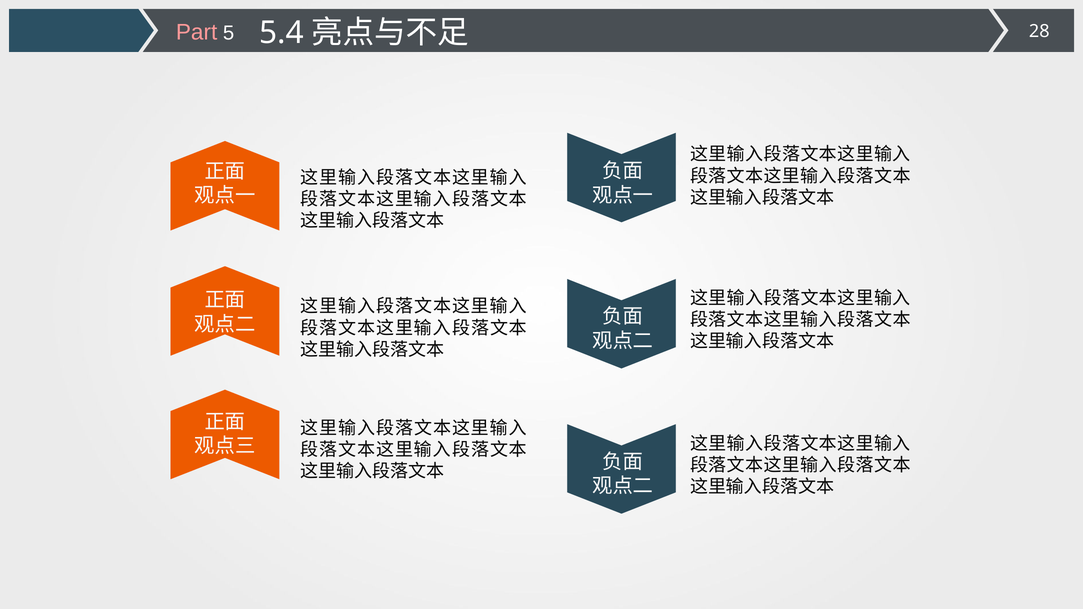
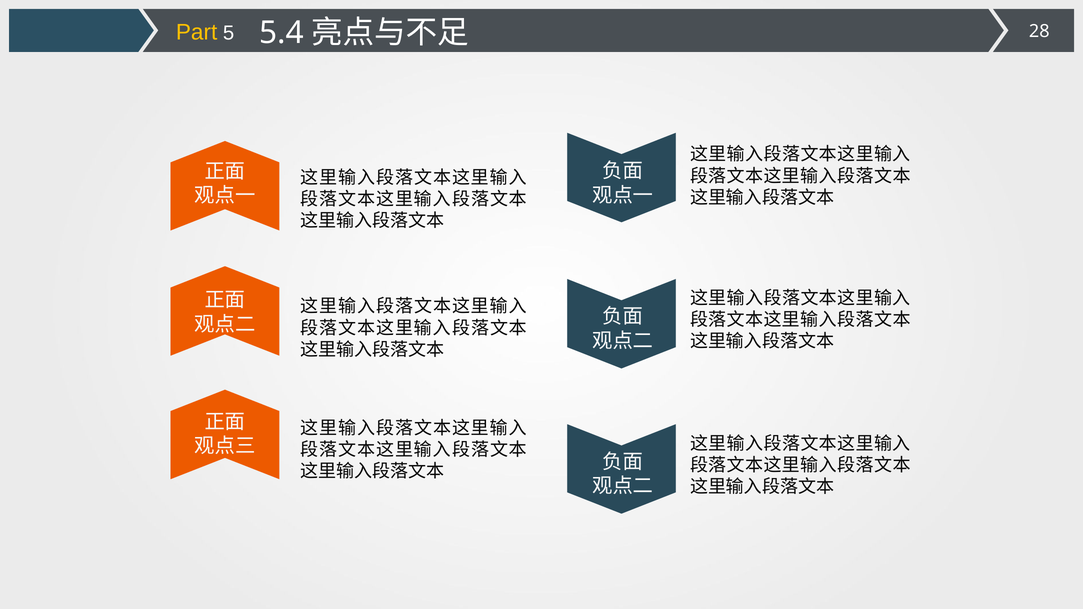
Part colour: pink -> yellow (197, 32)
